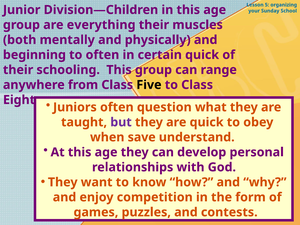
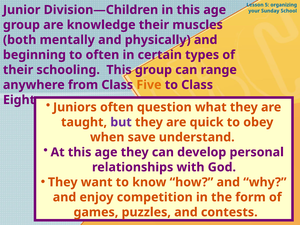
everything: everything -> knowledge (101, 25)
certain quick: quick -> types (202, 55)
Five colour: black -> orange (149, 85)
